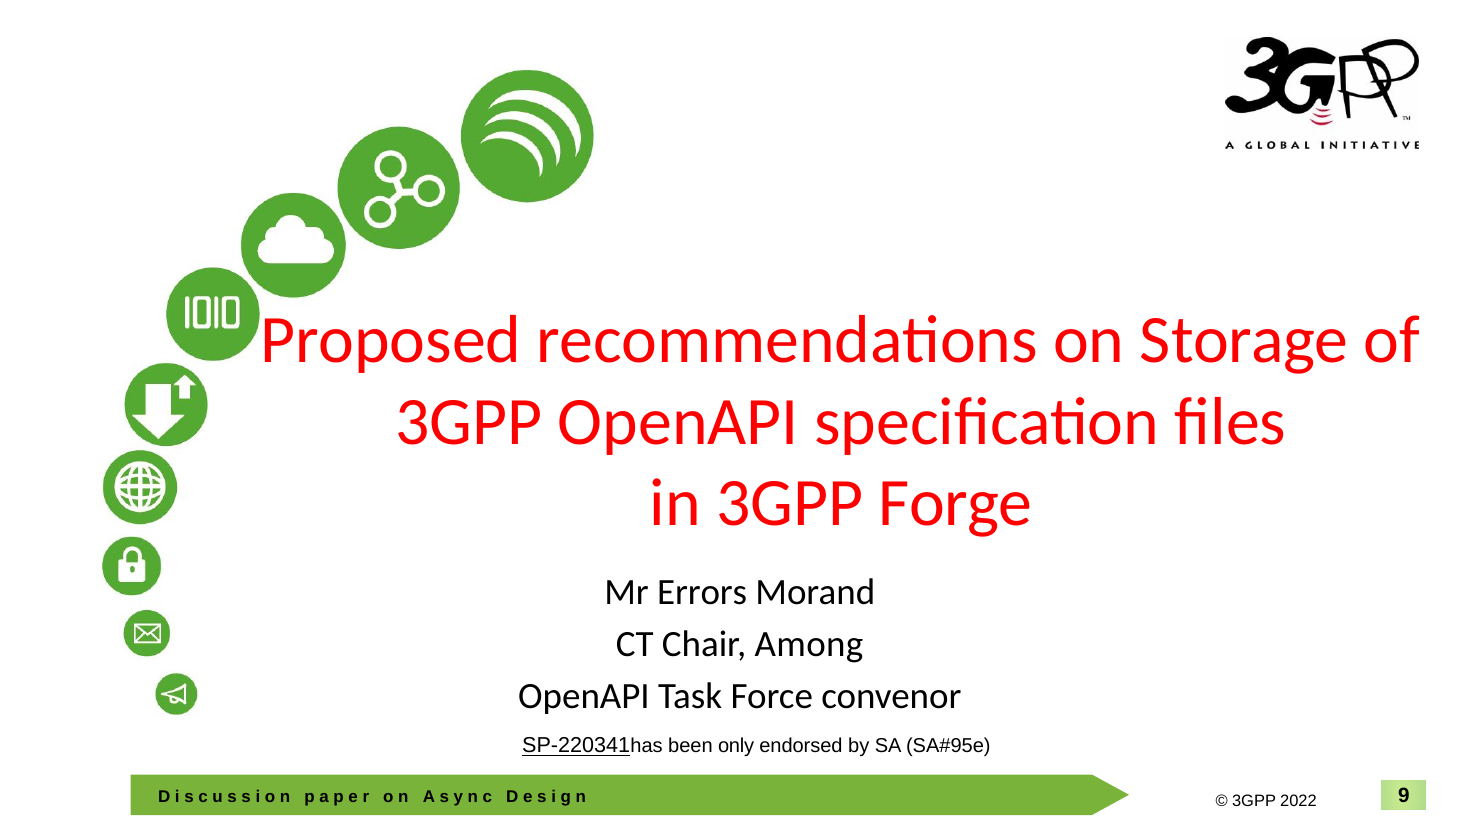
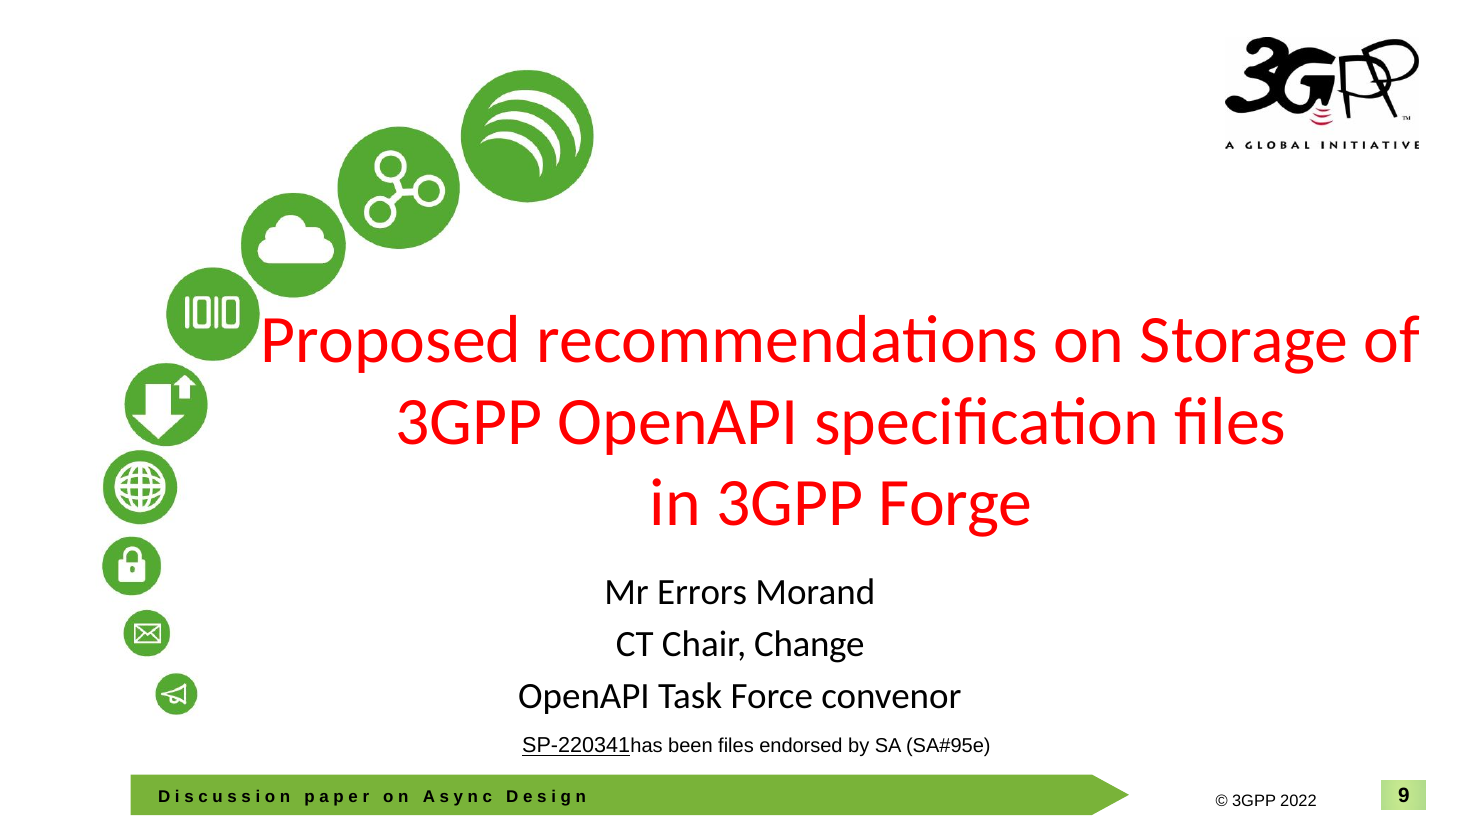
Among: Among -> Change (809, 644)
been only: only -> files (736, 746)
